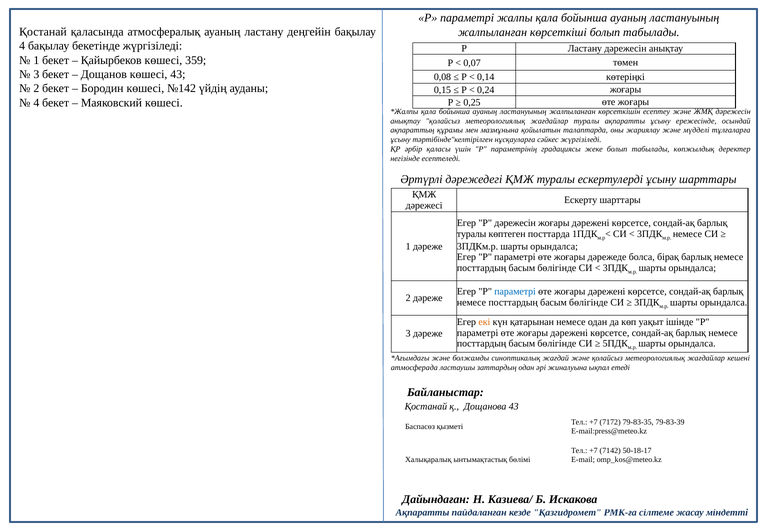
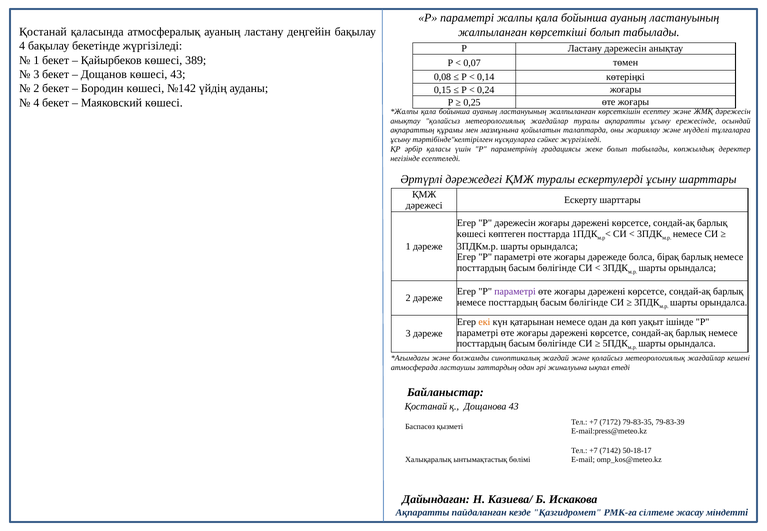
359: 359 -> 389 (196, 60)
туралы: туралы -> көшесі (471, 234)
параметрі colour: blue -> purple (515, 292)
